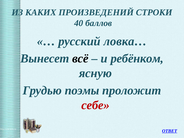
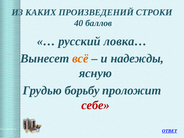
всё colour: black -> orange (80, 59)
ребёнком: ребёнком -> надежды (137, 59)
поэмы: поэмы -> борьбу (82, 90)
